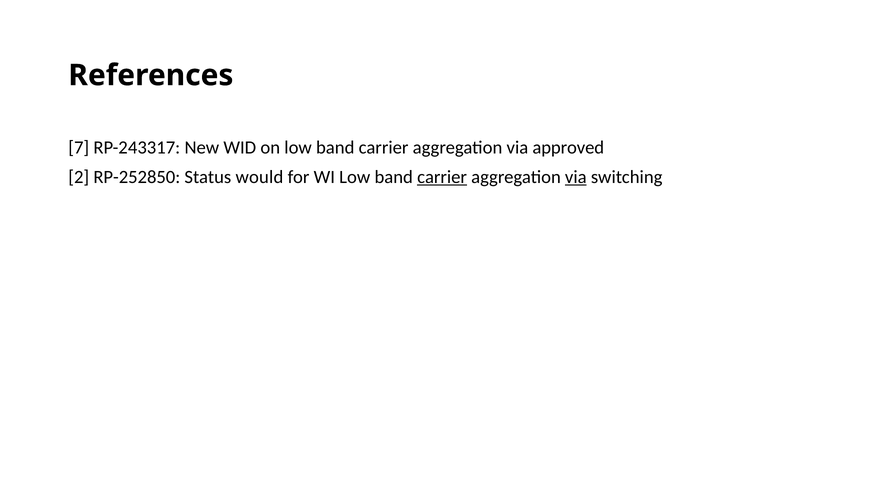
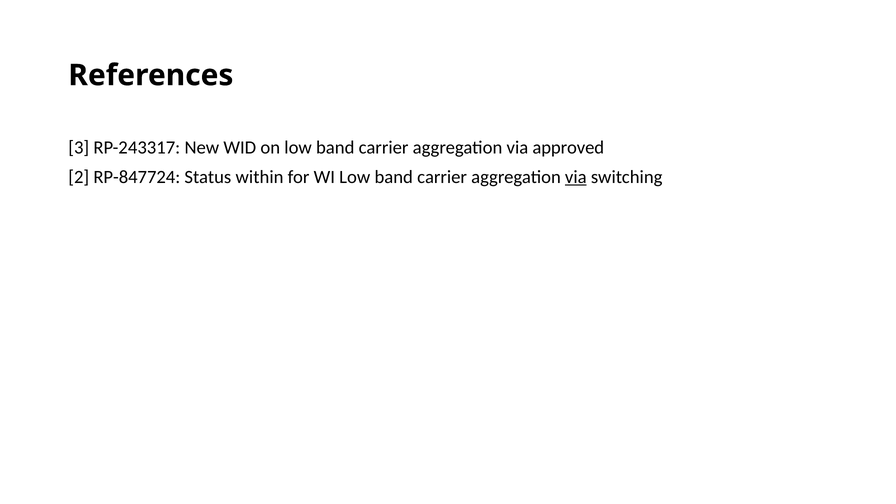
7: 7 -> 3 (79, 148)
RP-252850: RP-252850 -> RP-847724 (137, 177)
would: would -> within (260, 177)
carrier underline: present -> none (442, 177)
